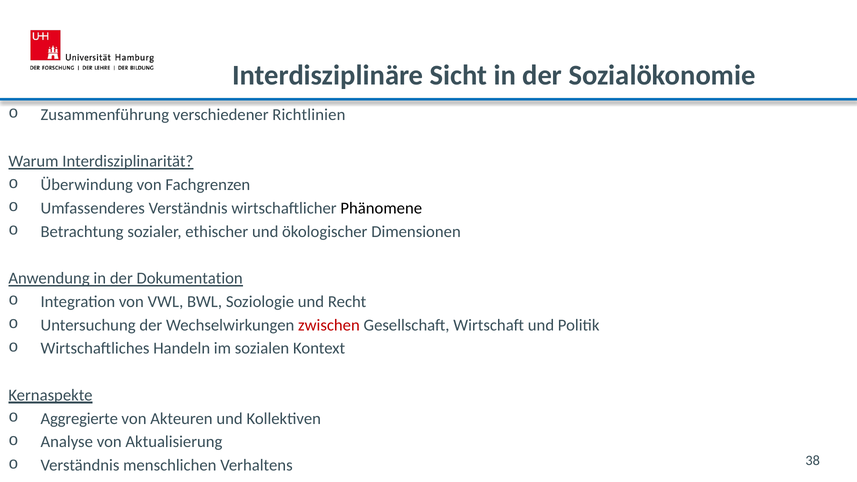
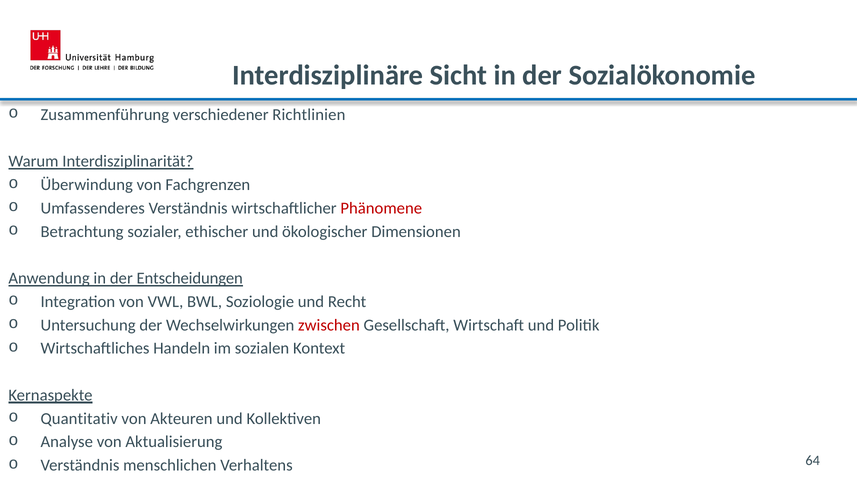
Phänomene colour: black -> red (381, 208)
Dokumentation: Dokumentation -> Entscheidungen (190, 278)
Aggregierte: Aggregierte -> Quantitativ (79, 419)
38: 38 -> 64 (813, 460)
